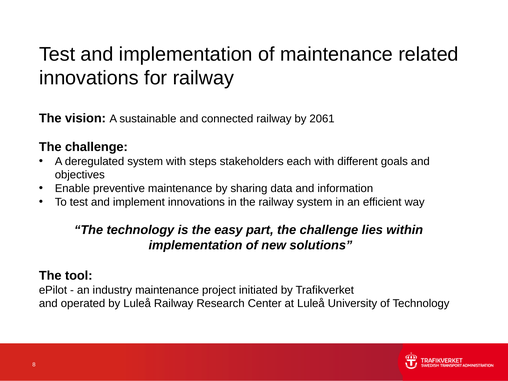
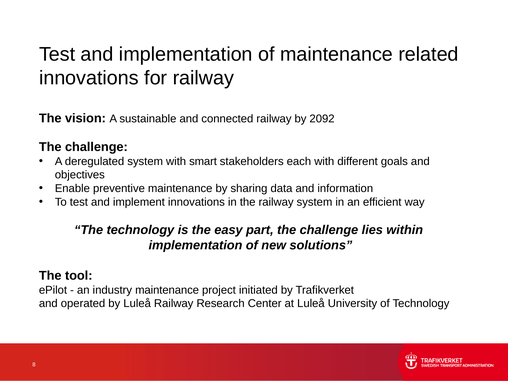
2061: 2061 -> 2092 (322, 119)
steps: steps -> smart (203, 161)
